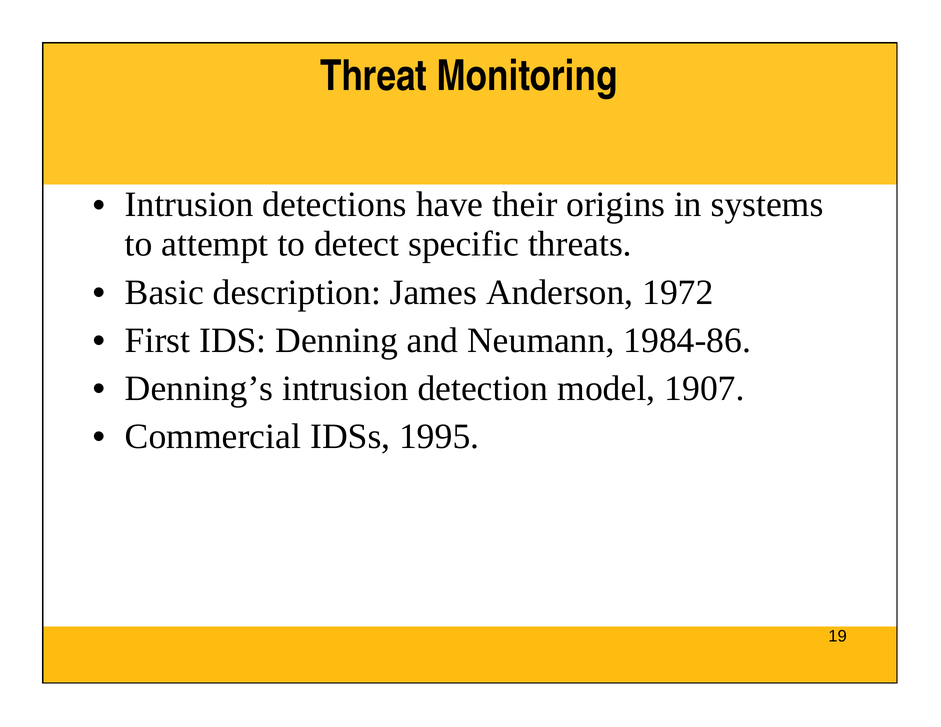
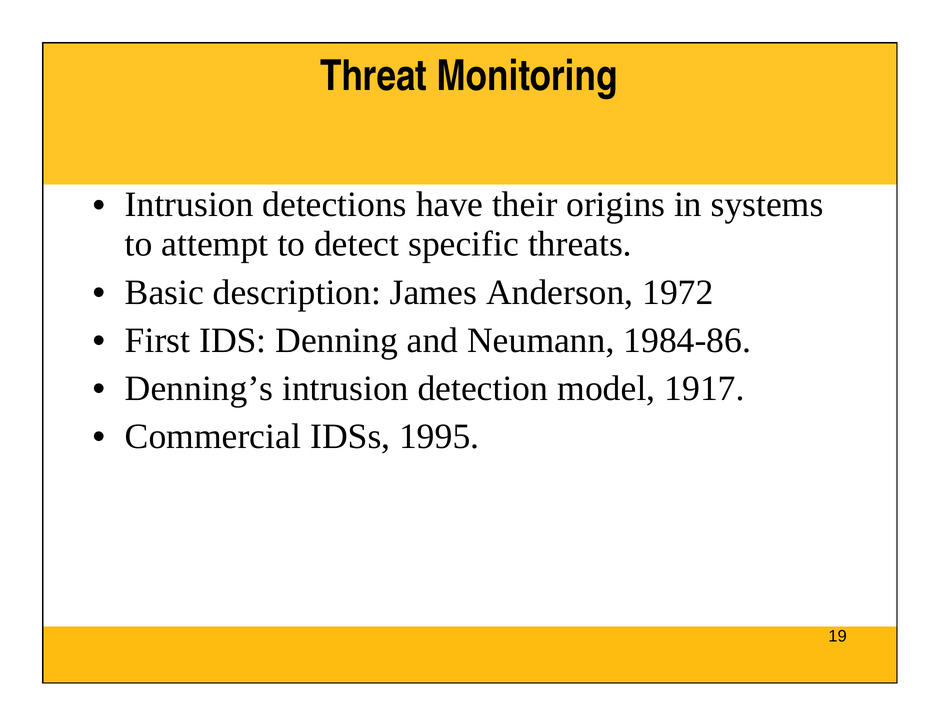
1907: 1907 -> 1917 (704, 388)
